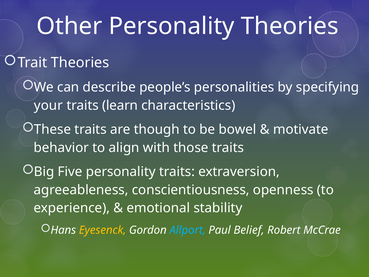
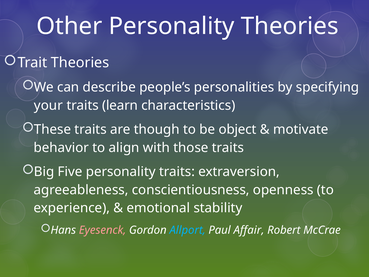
bowel: bowel -> object (238, 129)
Eyesenck colour: yellow -> pink (102, 230)
Belief: Belief -> Affair (249, 230)
